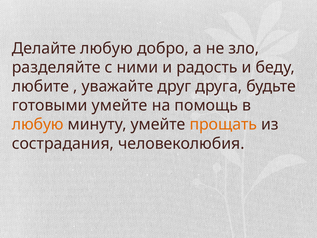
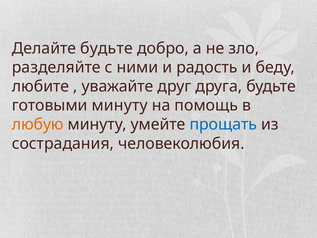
Делайте любую: любую -> будьте (106, 48)
готовыми умейте: умейте -> минуту (120, 105)
прощать colour: orange -> blue (223, 124)
